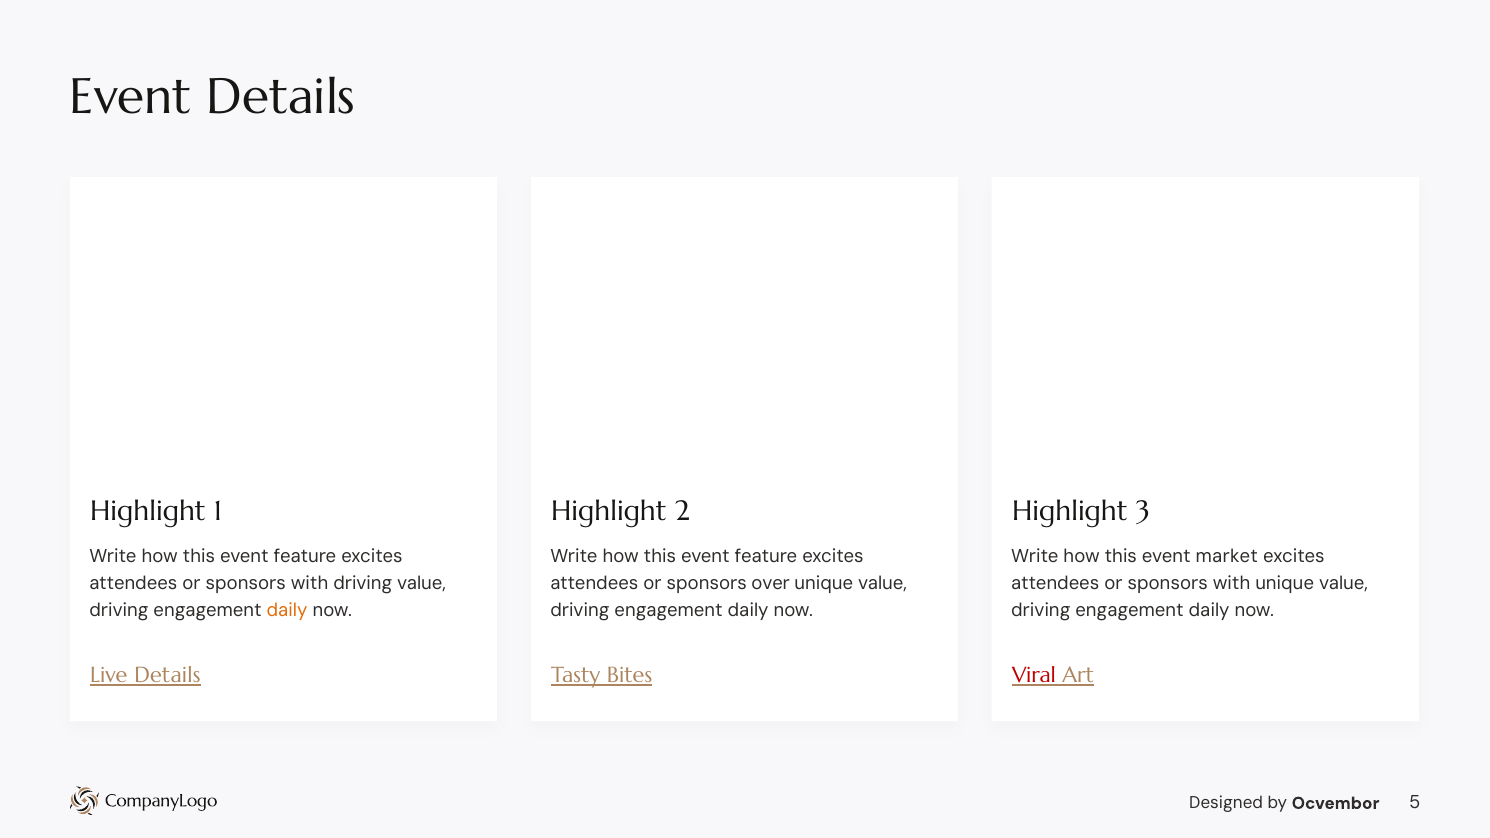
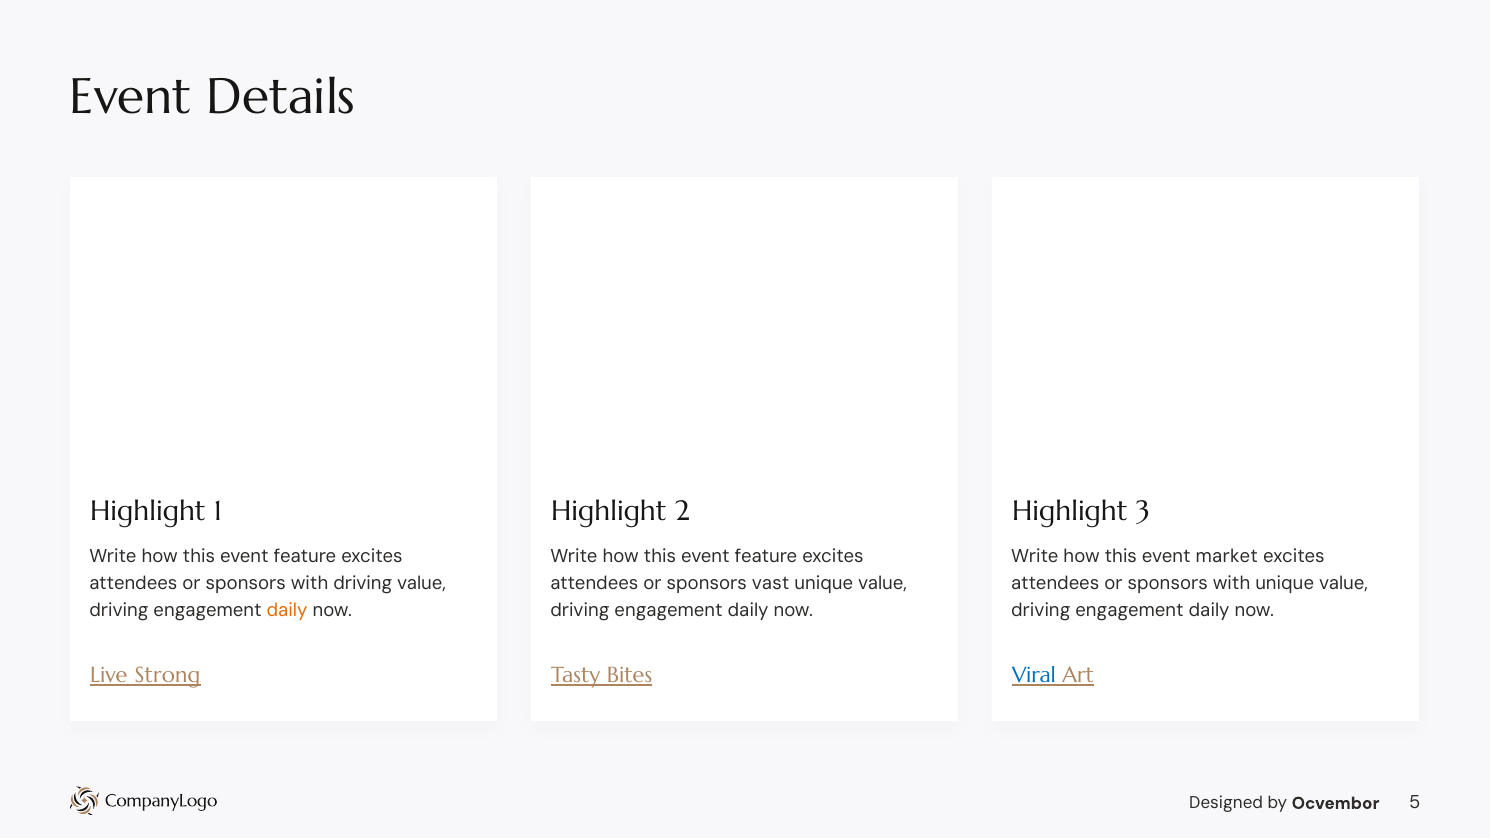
over: over -> vast (771, 583)
Live Details: Details -> Strong (167, 676)
Viral colour: red -> blue (1034, 676)
